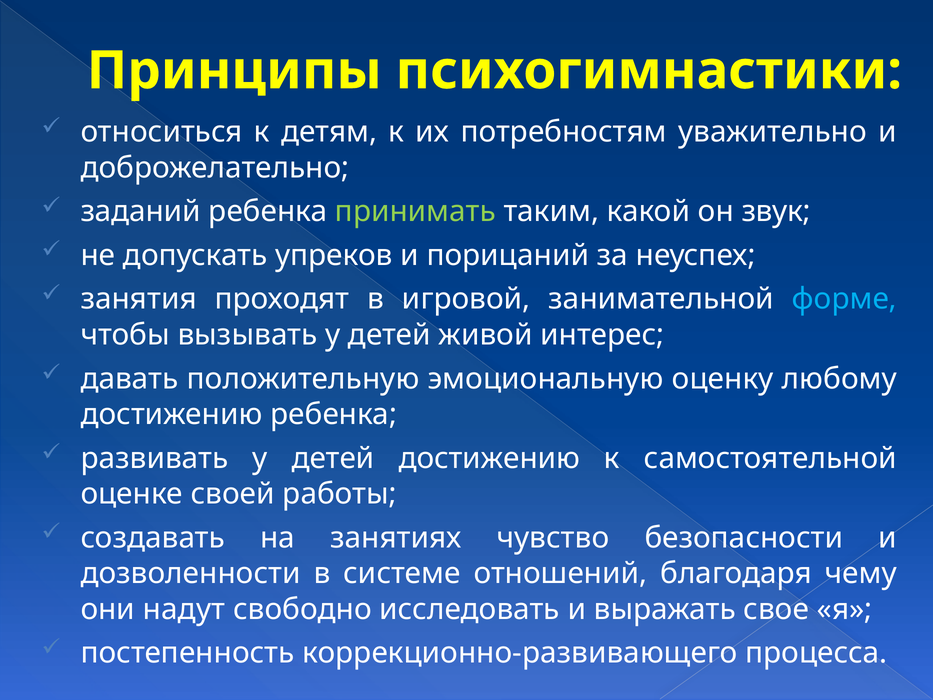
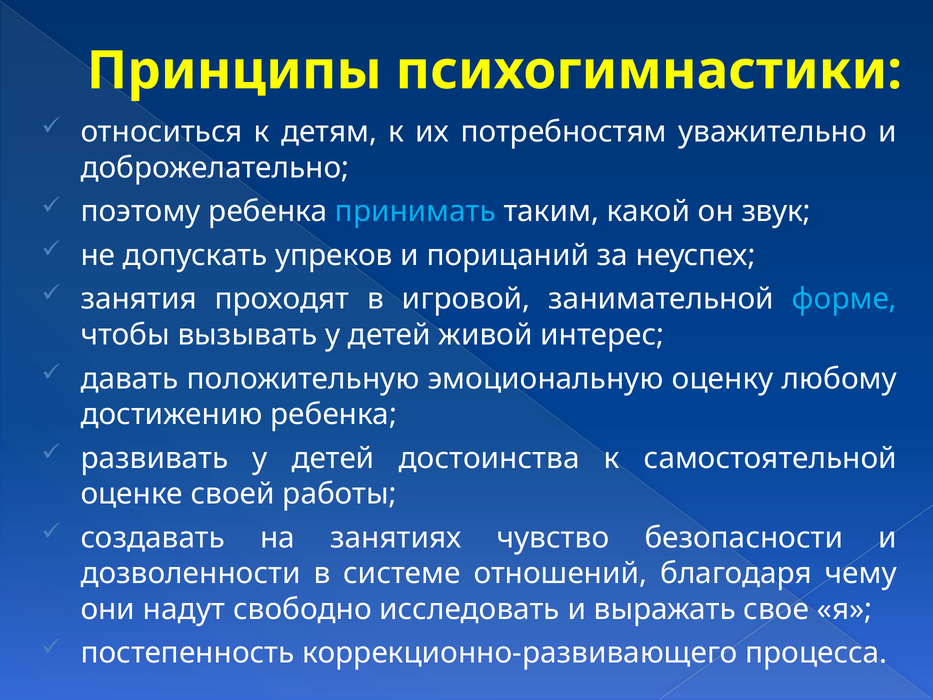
заданий: заданий -> поэтому (141, 211)
принимать colour: light green -> light blue (415, 211)
детей достижению: достижению -> достоинства (489, 458)
